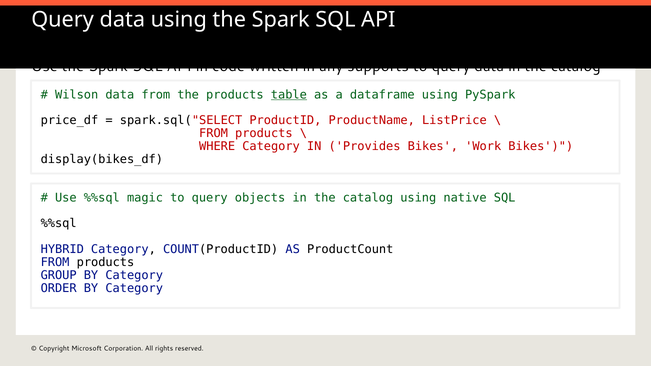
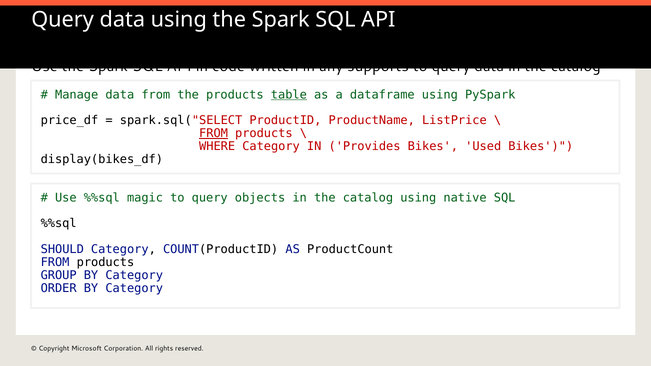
Wilson: Wilson -> Manage (77, 95)
FROM underline: none -> present (214, 133)
Work: Work -> Used (483, 146)
HYBRID: HYBRID -> SHOULD (62, 249)
